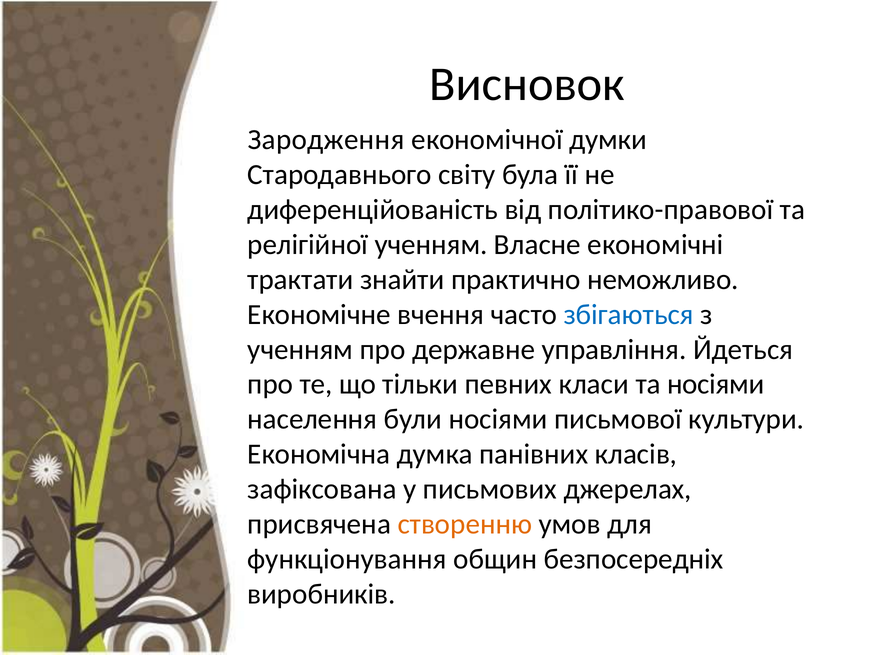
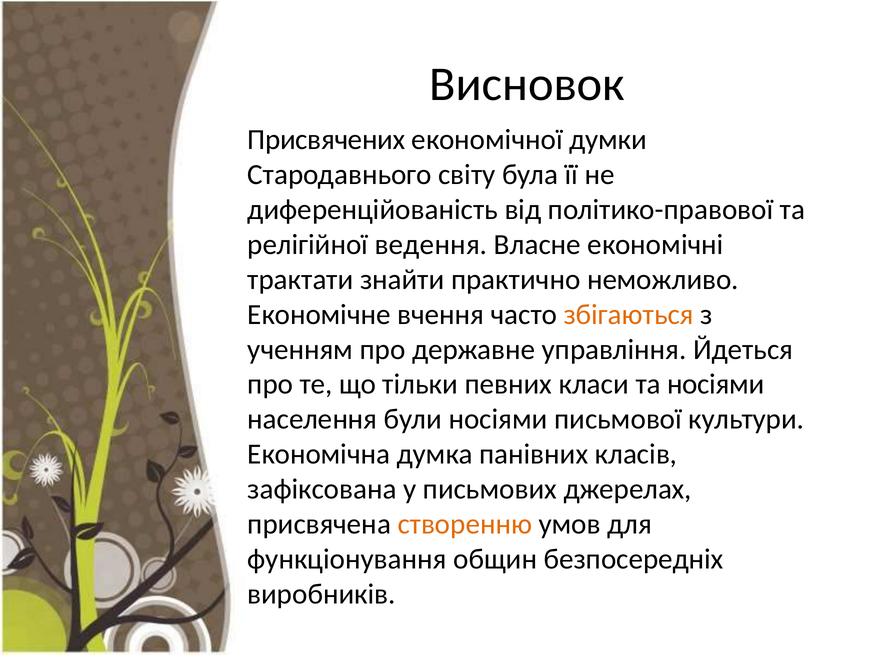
Зародження: Зародження -> Присвячених (326, 140)
релігійної ученням: ученням -> ведення (431, 245)
збігаються colour: blue -> orange (629, 314)
